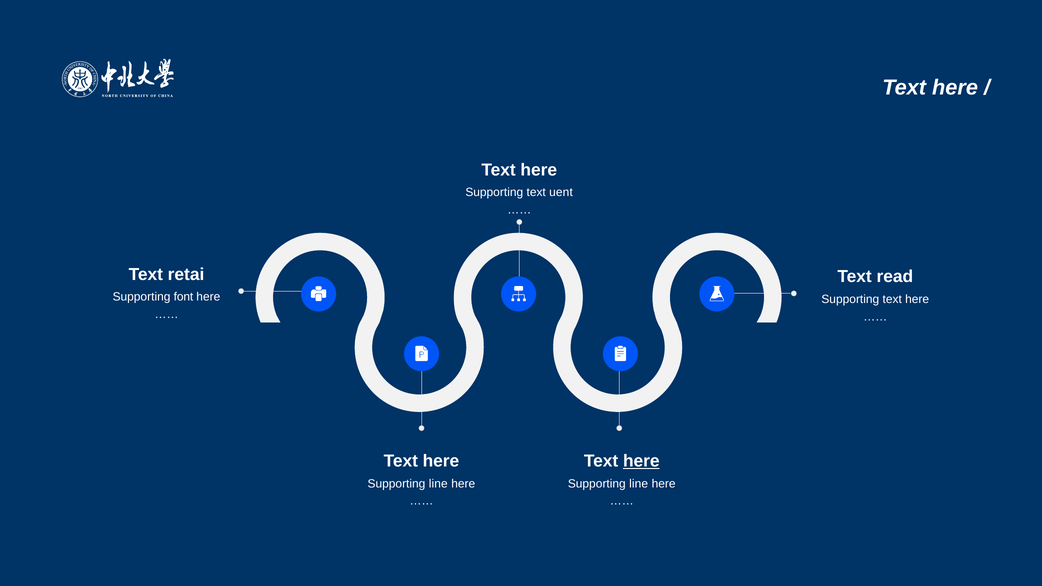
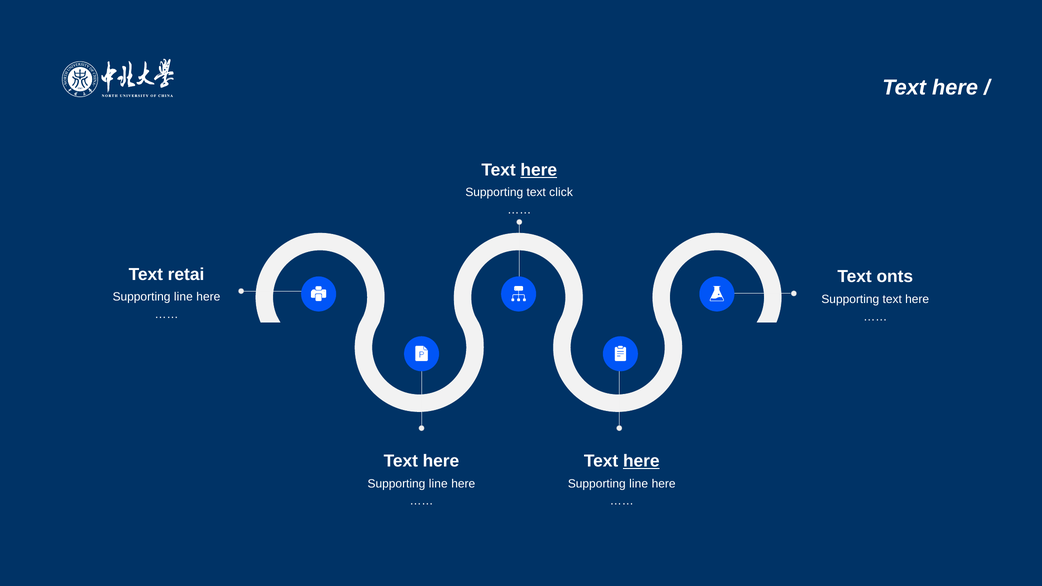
here underline: none -> present (539, 170)
uent: uent -> click (561, 193)
read: read -> onts (895, 277)
font: font -> line (183, 297)
